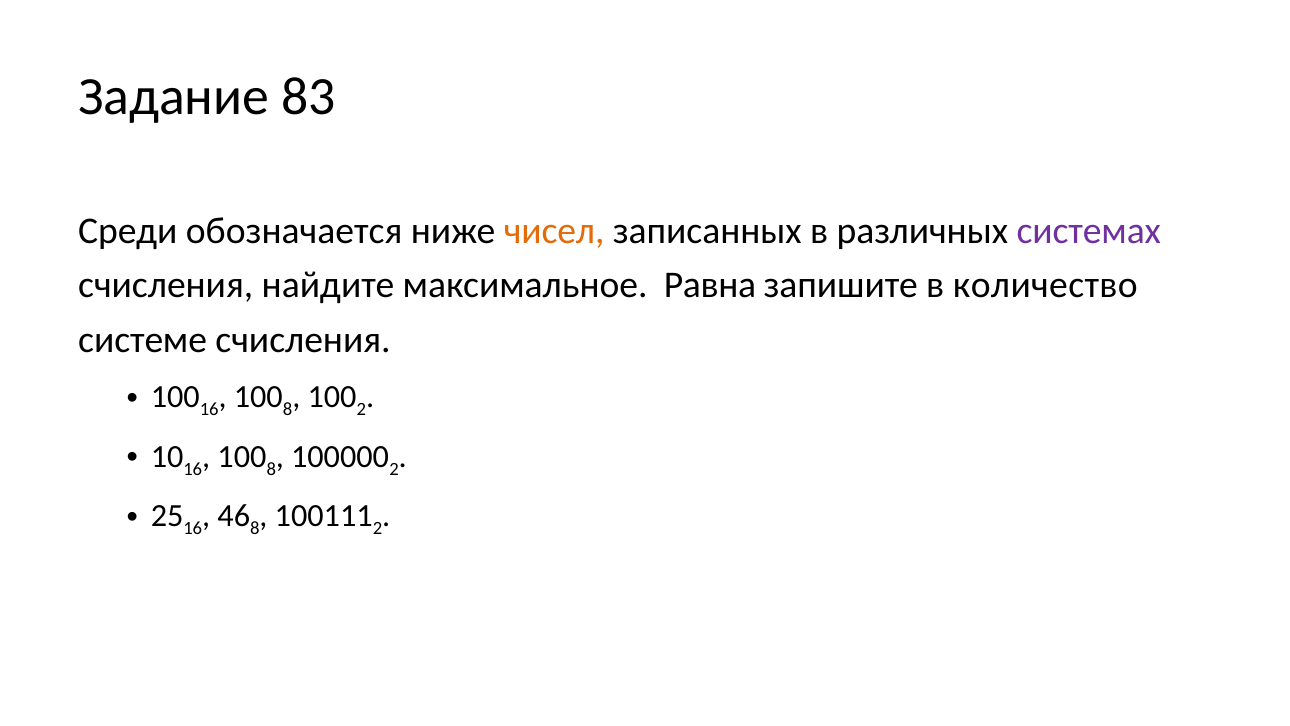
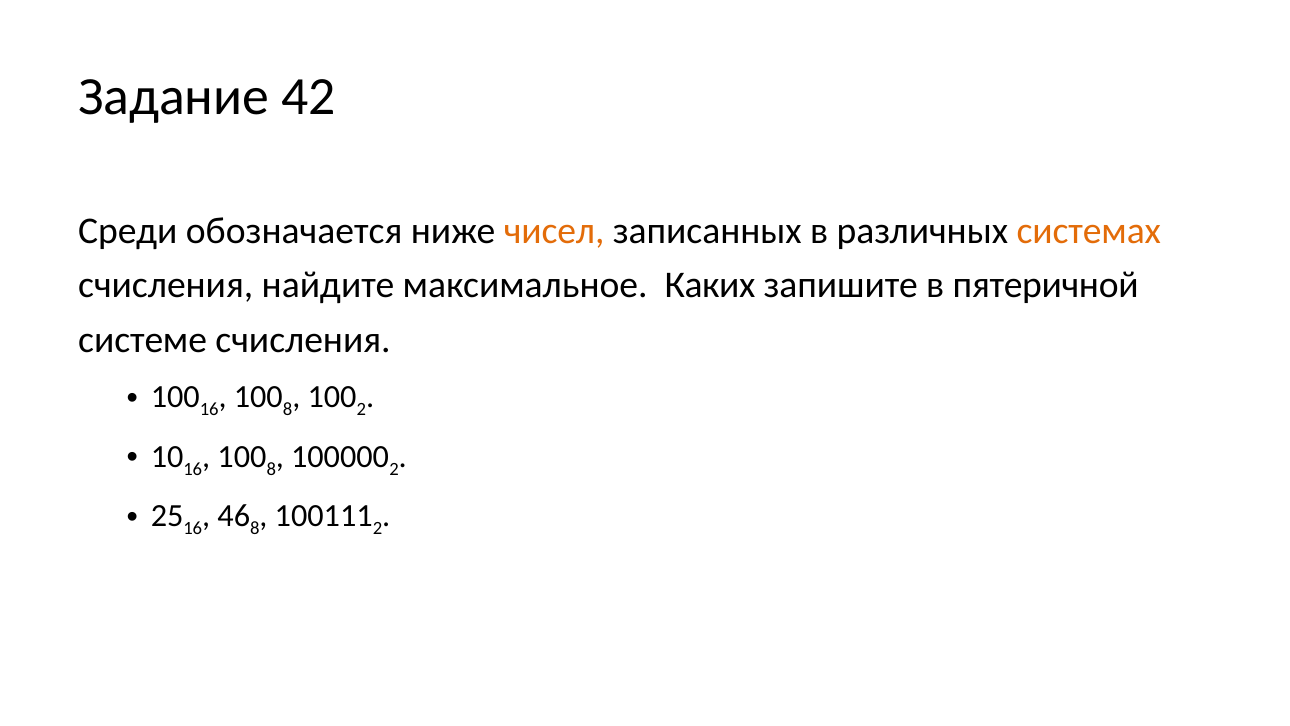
83: 83 -> 42 (309, 97)
системах colour: purple -> orange (1089, 231)
Равна: Равна -> Каких (710, 285)
количество: количество -> пятеричной (1046, 285)
